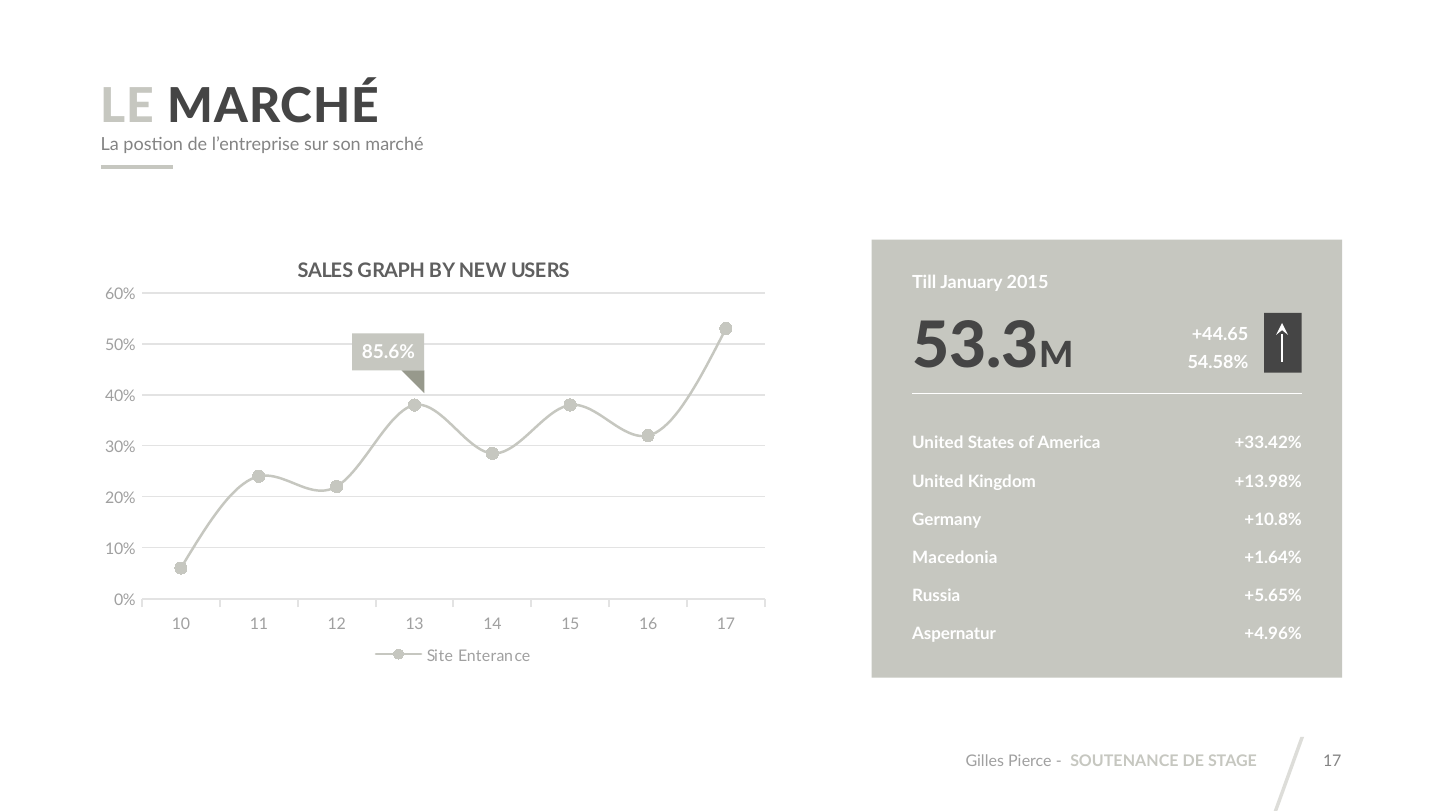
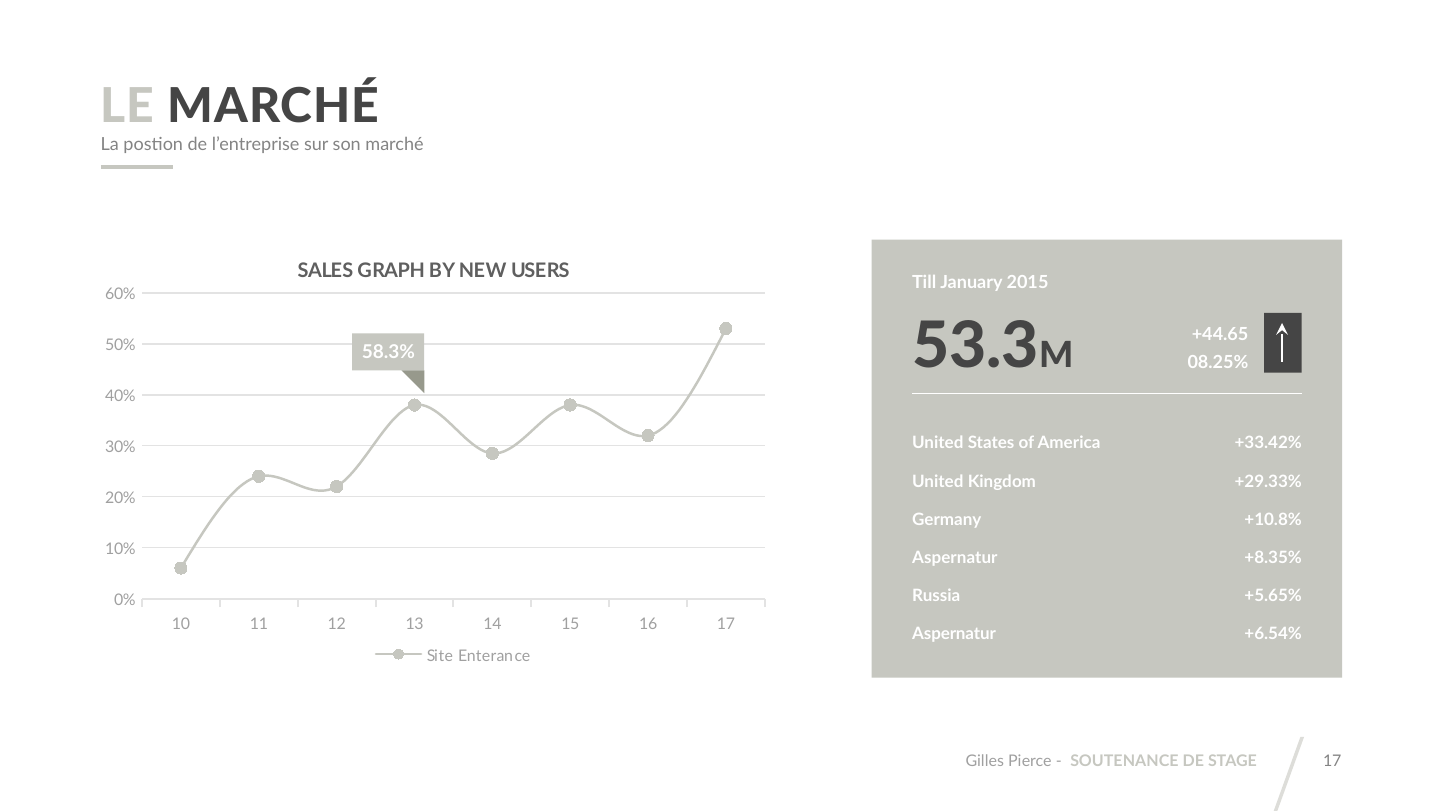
85.6%: 85.6% -> 58.3% (388, 352)
54.58%: 54.58% -> 08.25% (1218, 363)
+13.98%: +13.98% -> +29.33% (1268, 482)
Macedonia: Macedonia -> Aspernatur (955, 558)
+1.64%: +1.64% -> +8.35% (1273, 558)
+4.96%: +4.96% -> +6.54% (1273, 634)
